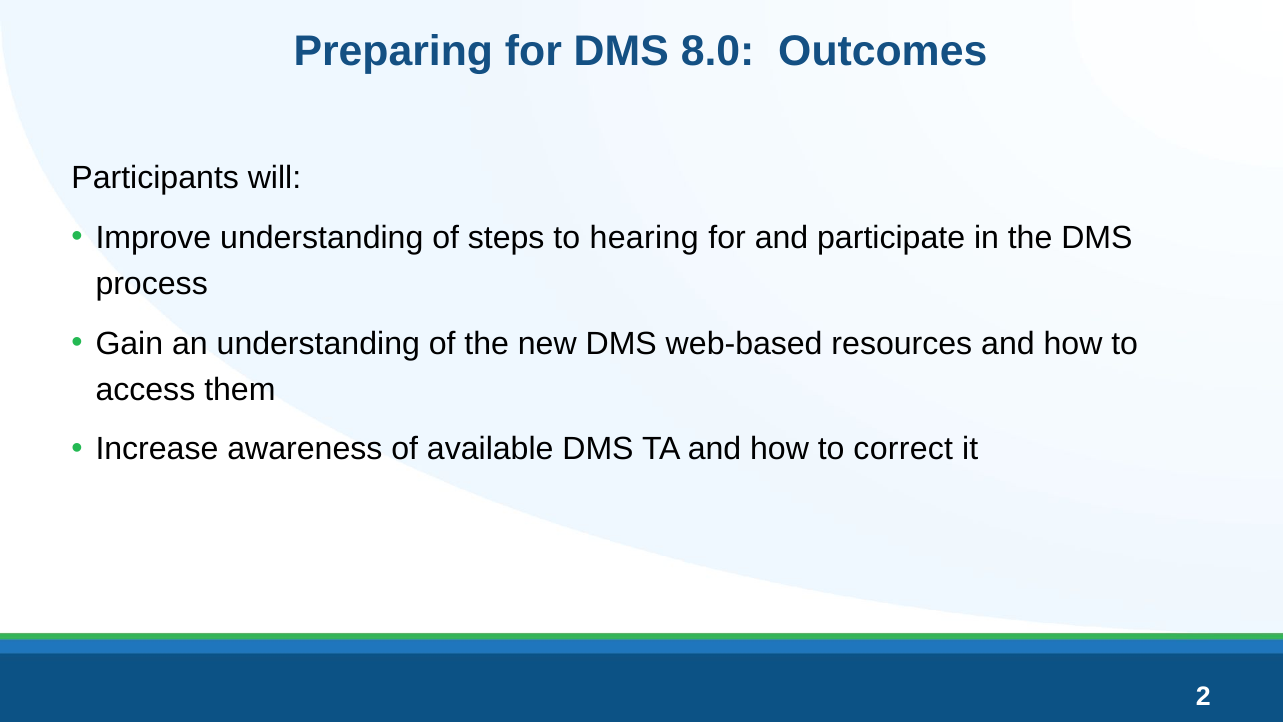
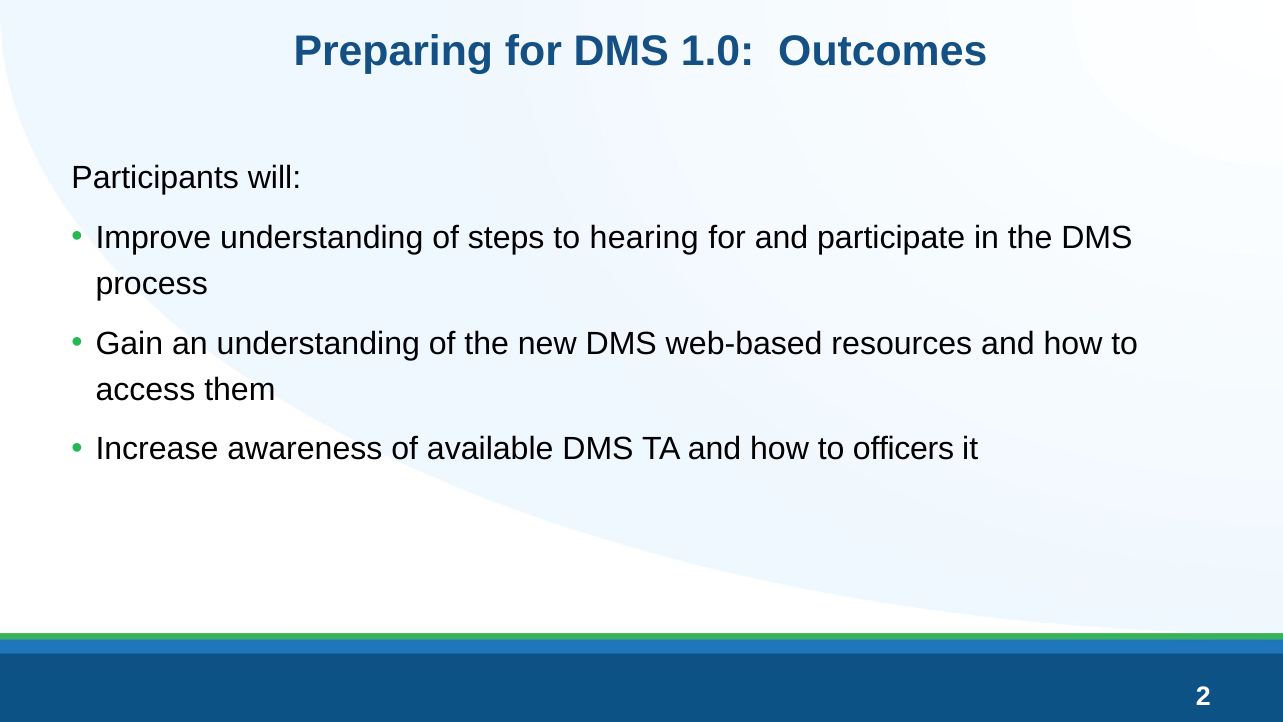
8.0: 8.0 -> 1.0 (718, 52)
correct: correct -> officers (904, 449)
